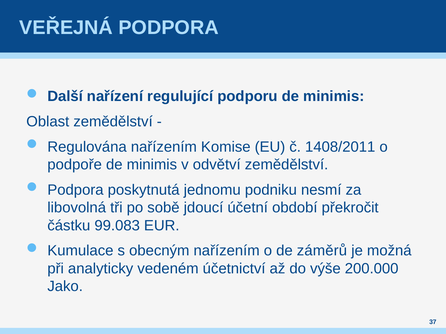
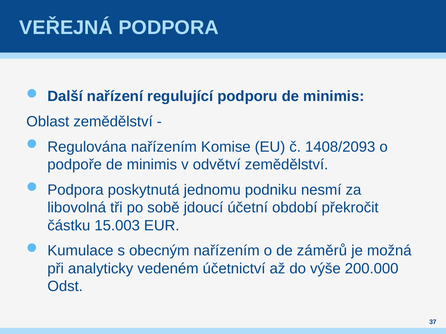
1408/2011: 1408/2011 -> 1408/2093 (340, 147)
99.083: 99.083 -> 15.003 (117, 226)
Jako: Jako -> Odst (65, 287)
